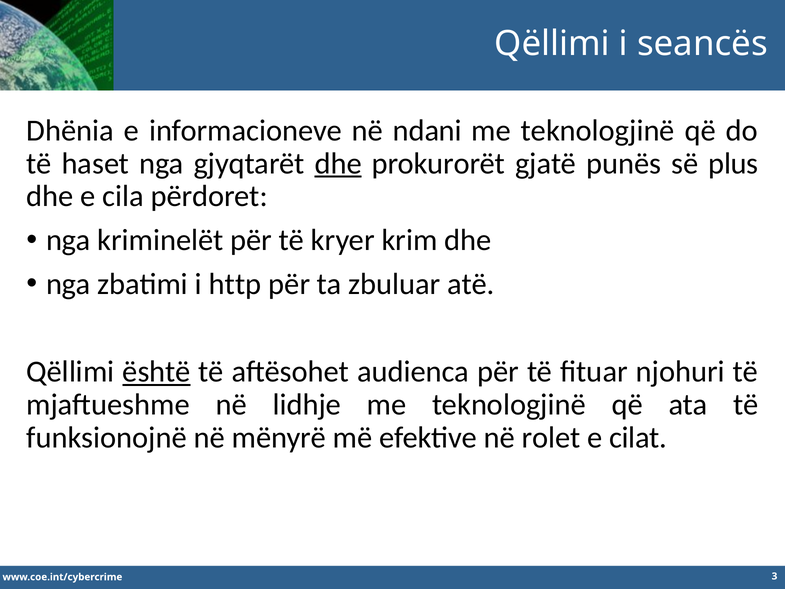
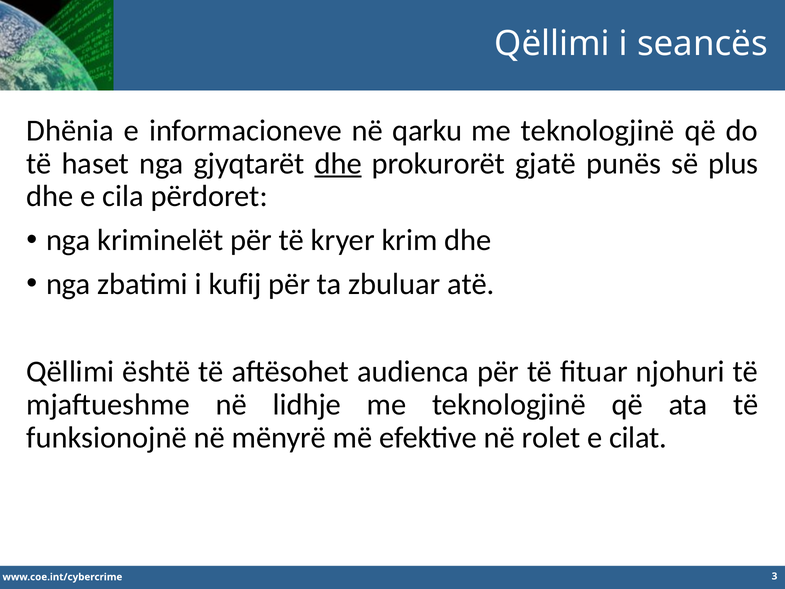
ndani: ndani -> qarku (427, 130)
http: http -> kufij (235, 284)
është underline: present -> none (157, 372)
